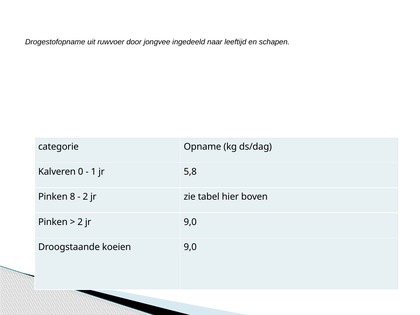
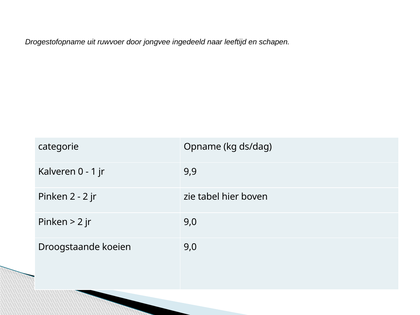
5,8: 5,8 -> 9,9 (190, 172)
Pinken 8: 8 -> 2 (73, 197)
